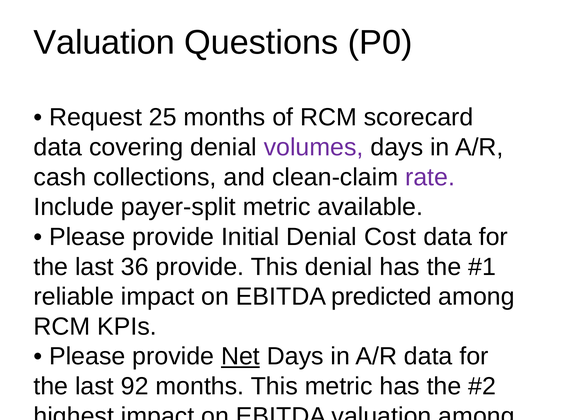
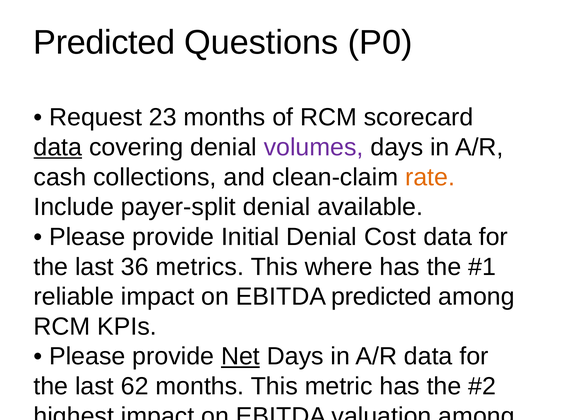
Valuation: Valuation -> Predicted (104, 43)
25: 25 -> 23 (163, 118)
data underline: none -> present (58, 148)
rate colour: purple -> orange (430, 177)
payer-split metric: metric -> denial (277, 207)
36 provide: provide -> metrics (200, 267)
This denial: denial -> where (339, 267)
92: 92 -> 62 (135, 387)
